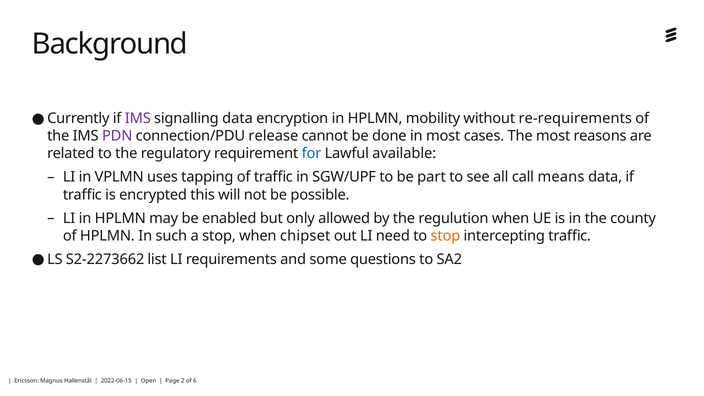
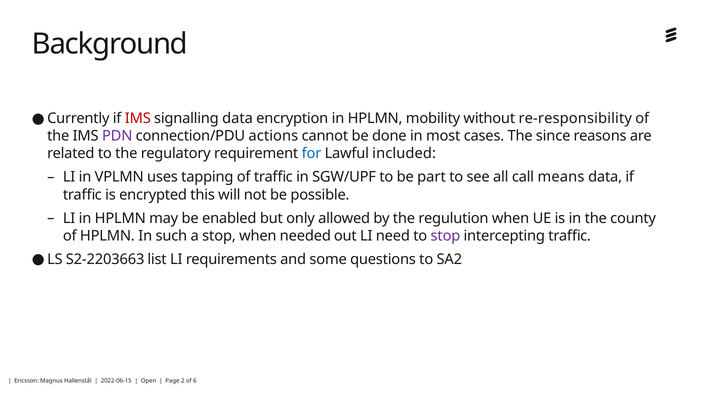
IMS colour: purple -> red (138, 118)
re-requirements: re-requirements -> re-responsibility (575, 118)
release: release -> actions (273, 136)
The most: most -> since (553, 136)
available: available -> included (404, 154)
chipset: chipset -> needed (305, 236)
stop colour: orange -> purple (445, 236)
S2-2273662: S2-2273662 -> S2-2203663 (105, 259)
